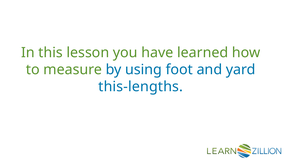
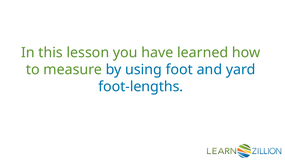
this-lengths: this-lengths -> foot-lengths (141, 87)
